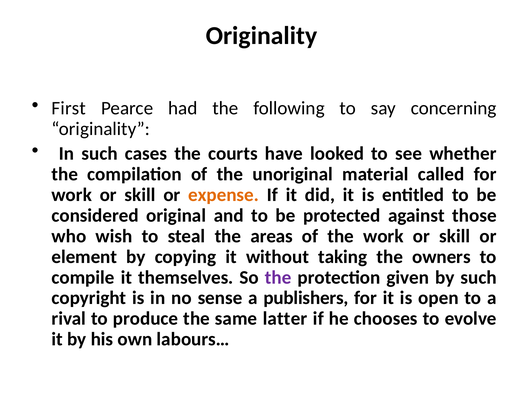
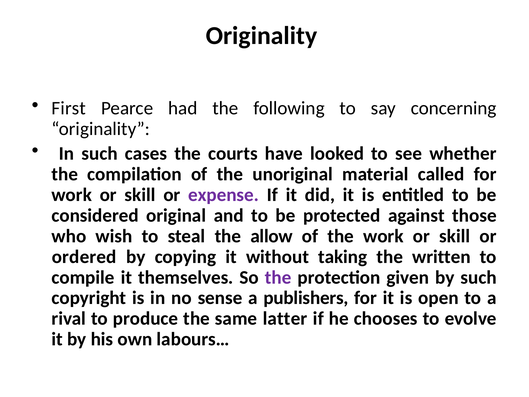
expense colour: orange -> purple (224, 195)
areas: areas -> allow (272, 236)
element: element -> ordered (84, 257)
owners: owners -> written (441, 257)
